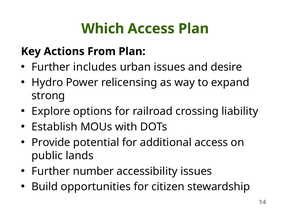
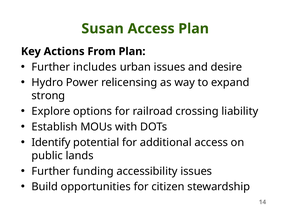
Which: Which -> Susan (103, 29)
Provide: Provide -> Identify (51, 143)
number: number -> funding (93, 171)
